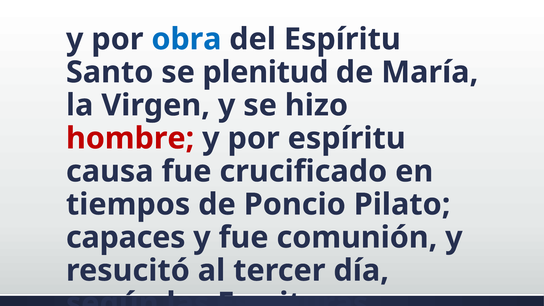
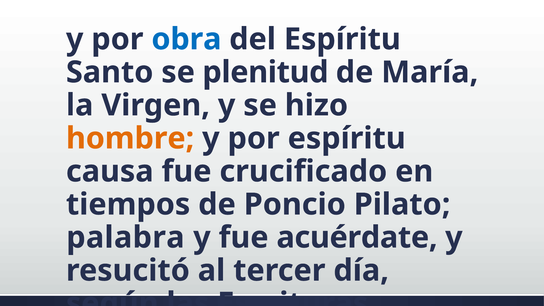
hombre colour: red -> orange (130, 138)
capaces: capaces -> palabra (125, 237)
comunión: comunión -> acuérdate (357, 237)
